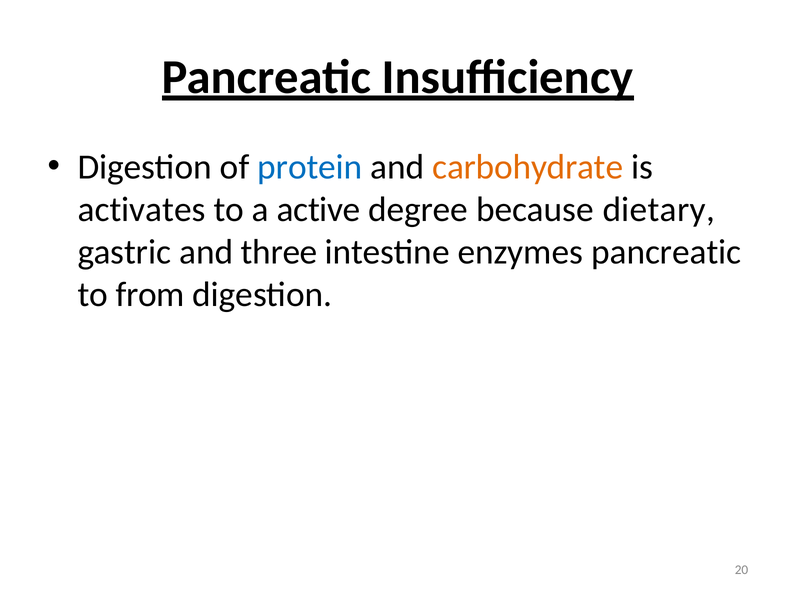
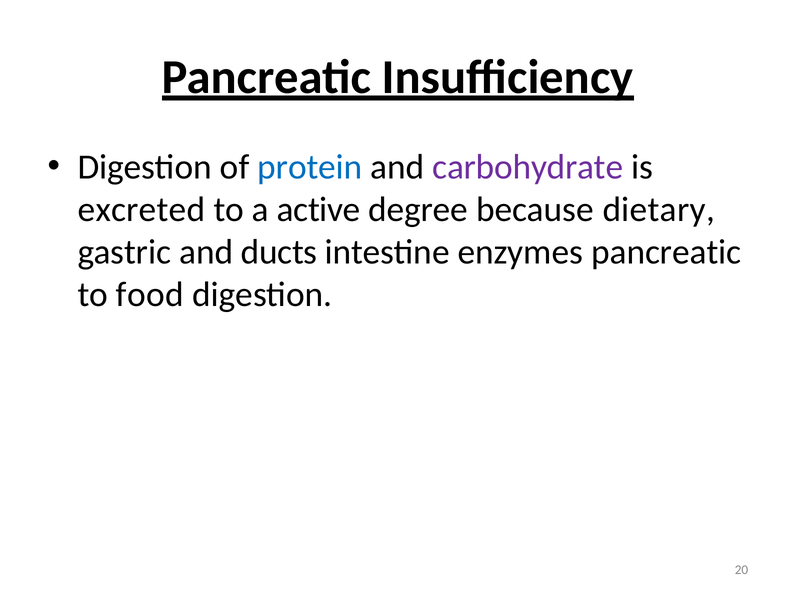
carbohydrate colour: orange -> purple (528, 167)
activates: activates -> excreted (142, 209)
three: three -> ducts (279, 252)
from: from -> food (150, 294)
